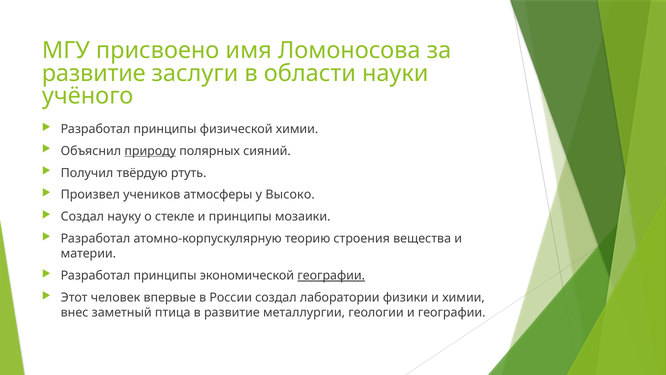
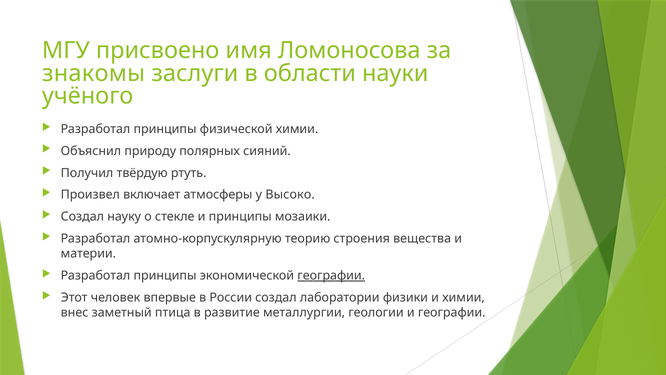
развитие: развитие -> знакомы (94, 73)
природу underline: present -> none (150, 151)
учеников: учеников -> включает (152, 195)
